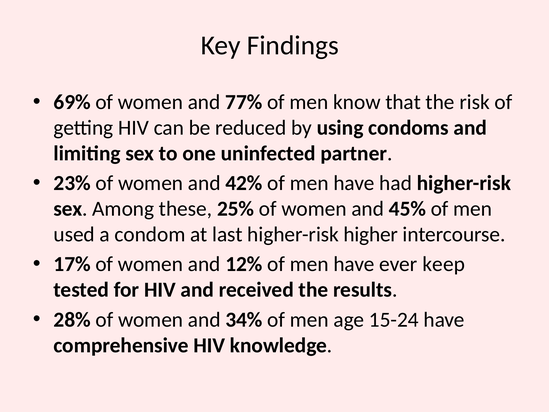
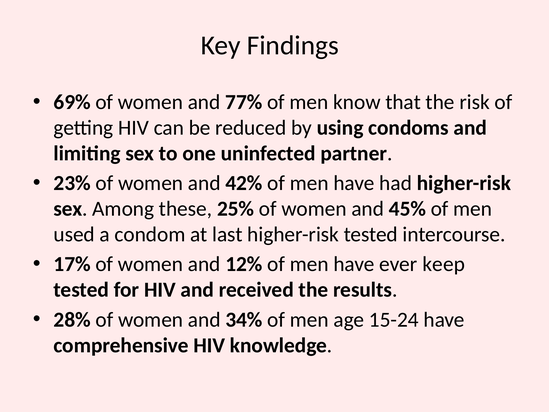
higher-risk higher: higher -> tested (371, 234)
